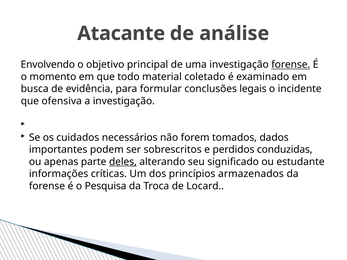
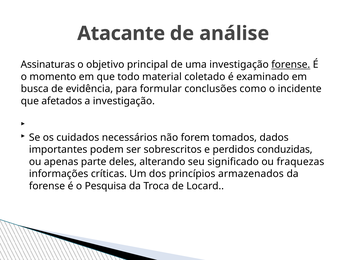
Envolvendo: Envolvendo -> Assinaturas (48, 65)
legais: legais -> como (253, 89)
ofensiva: ofensiva -> afetados (62, 101)
deles underline: present -> none (123, 162)
estudante: estudante -> fraquezas (300, 162)
